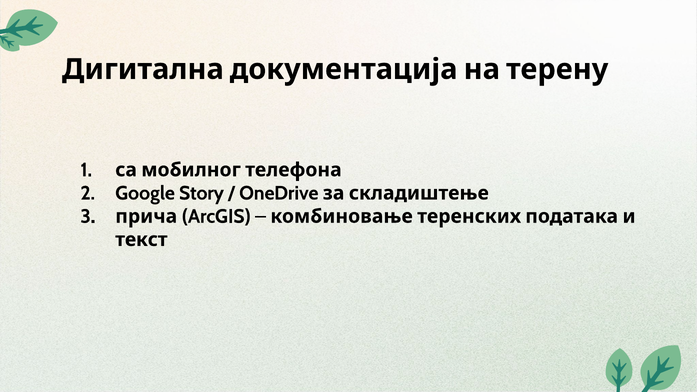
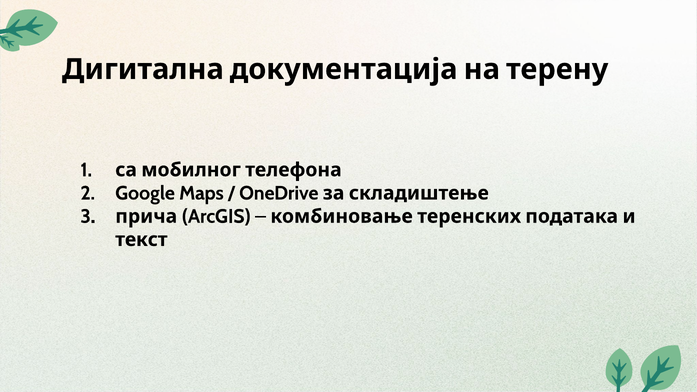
Story: Story -> Maps (201, 193)
